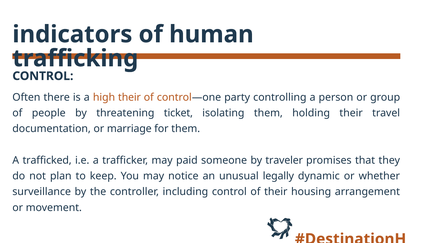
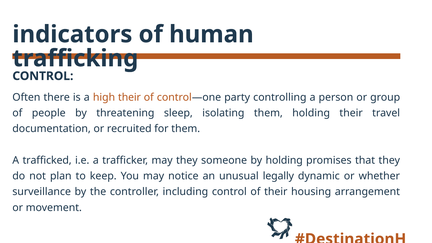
ticket: ticket -> sleep (178, 113)
marriage: marriage -> recruited (129, 129)
may paid: paid -> they (187, 160)
by traveler: traveler -> holding (284, 160)
